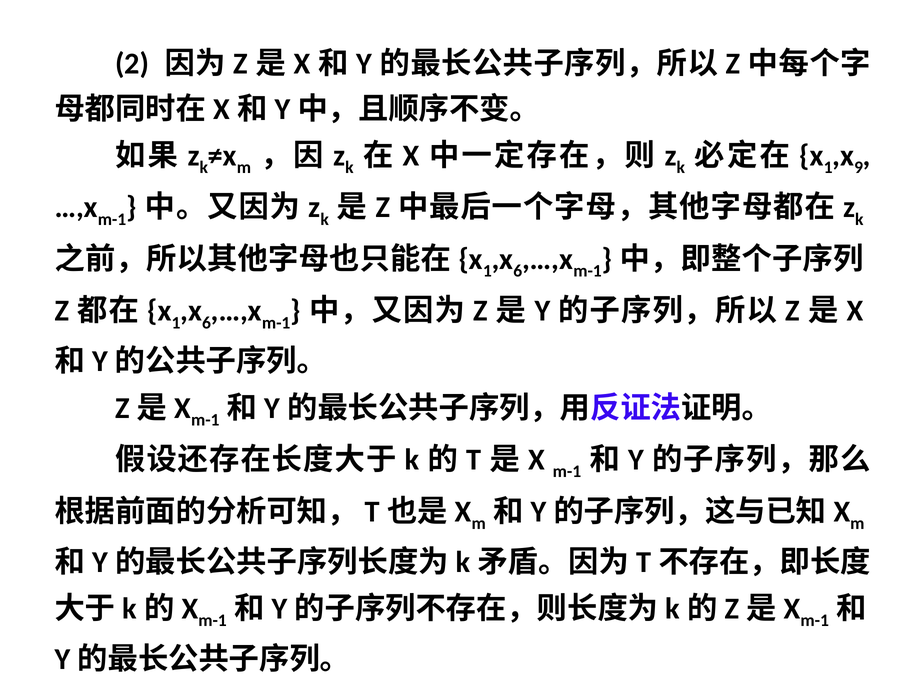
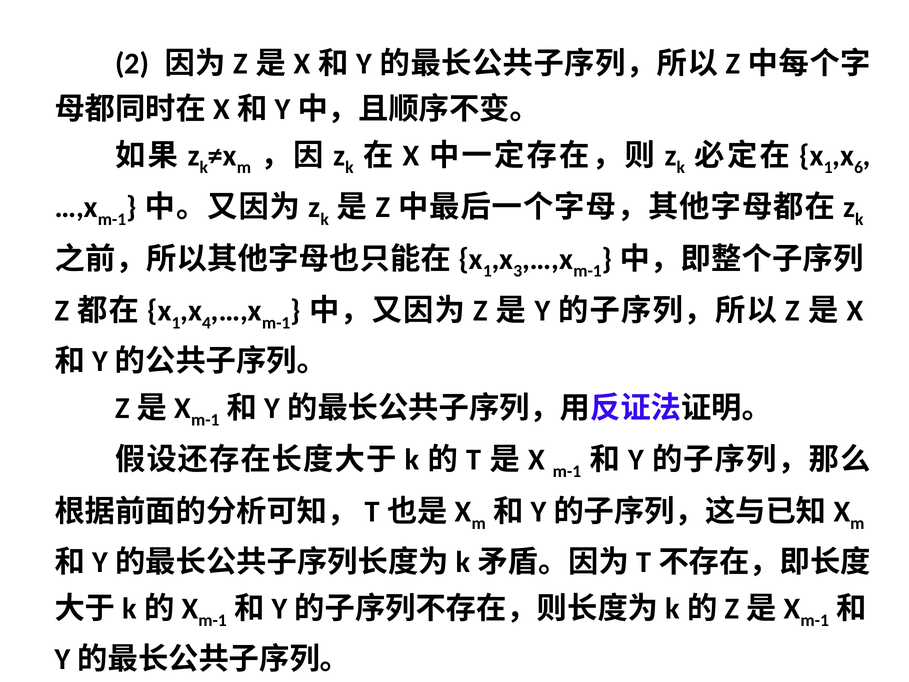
9: 9 -> 6 (859, 167)
6: 6 -> 3 (518, 271)
6: 6 -> 4 (206, 323)
